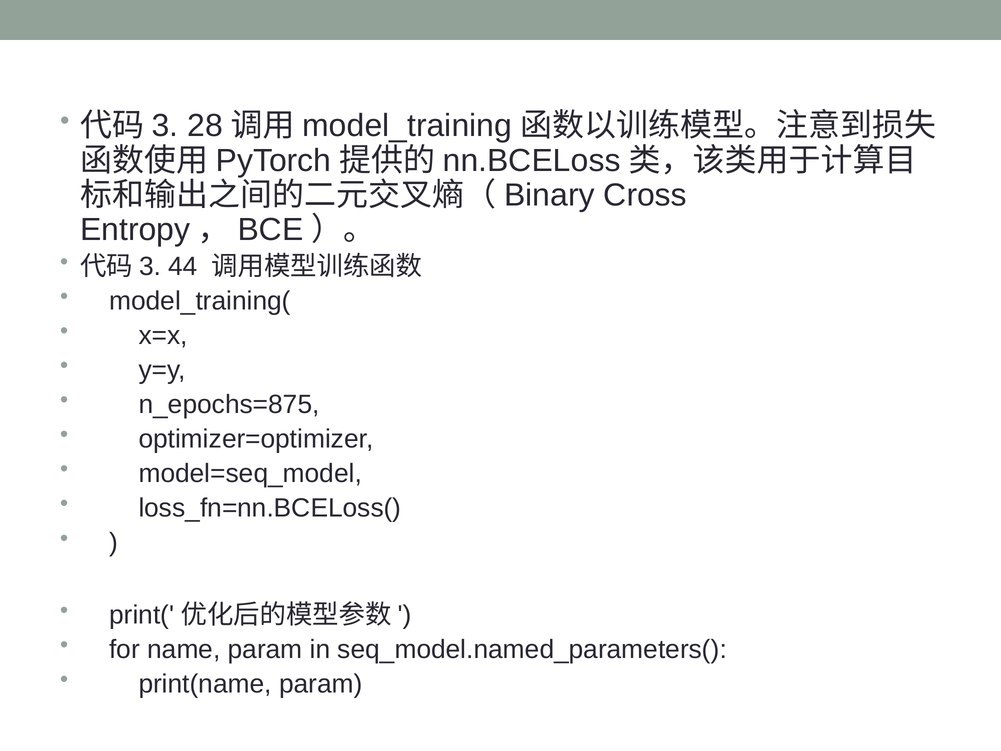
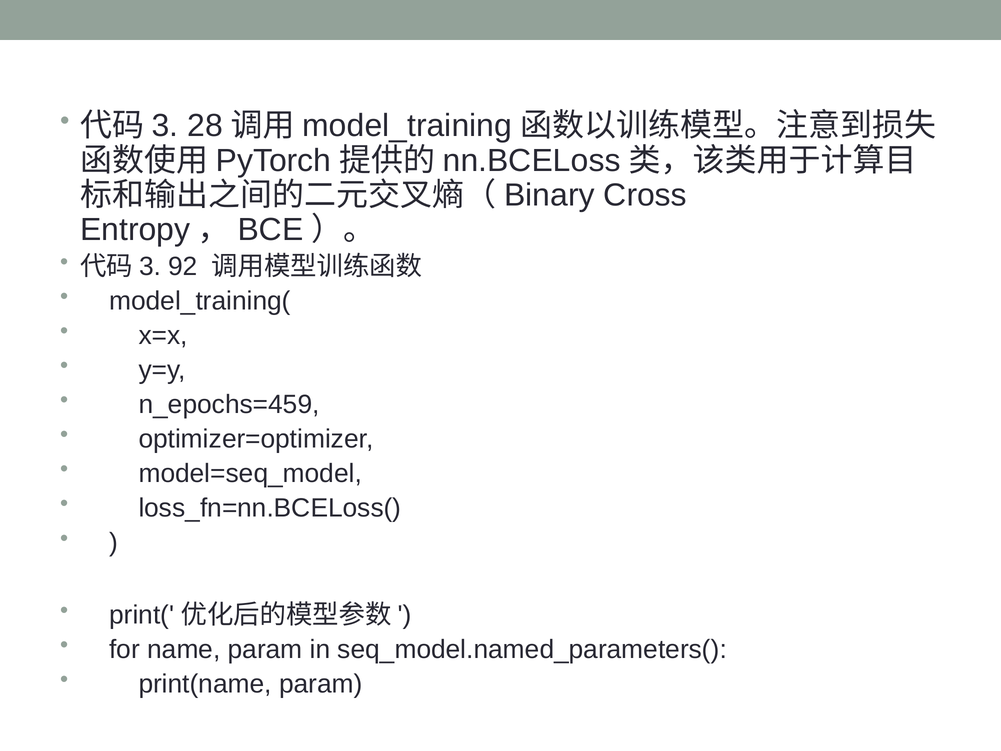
44: 44 -> 92 (183, 266)
n_epochs=875: n_epochs=875 -> n_epochs=459 (229, 404)
